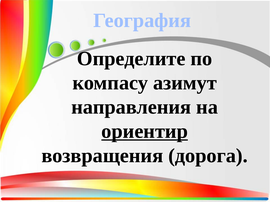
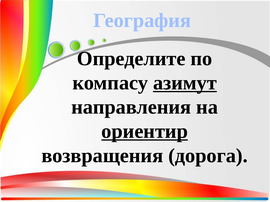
азимут underline: none -> present (185, 83)
